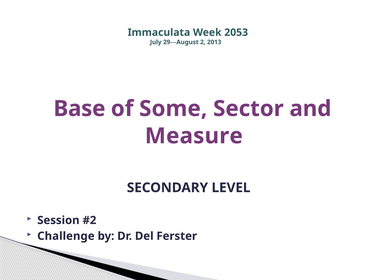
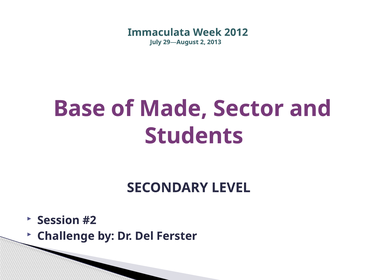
2053: 2053 -> 2012 (236, 32)
Some: Some -> Made (173, 109)
Measure: Measure -> Students (194, 136)
